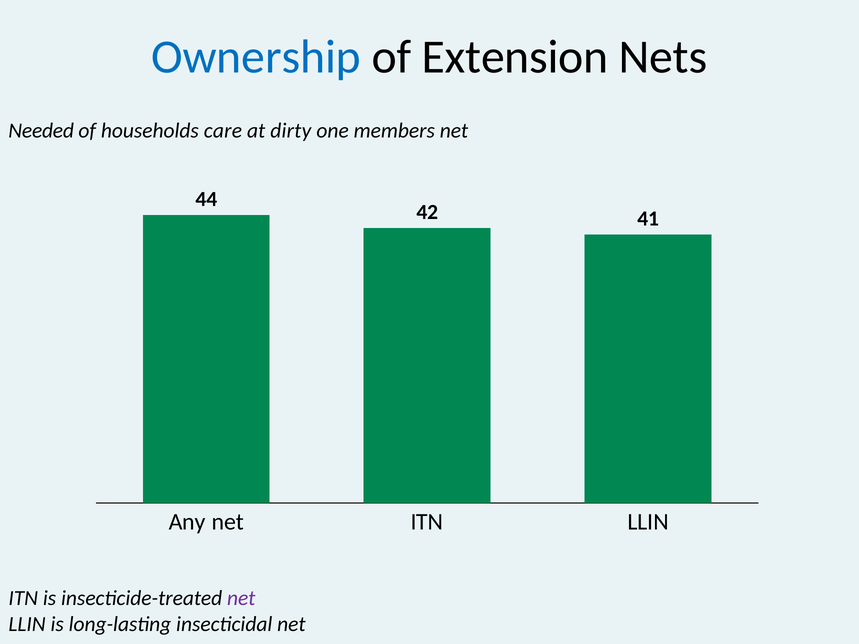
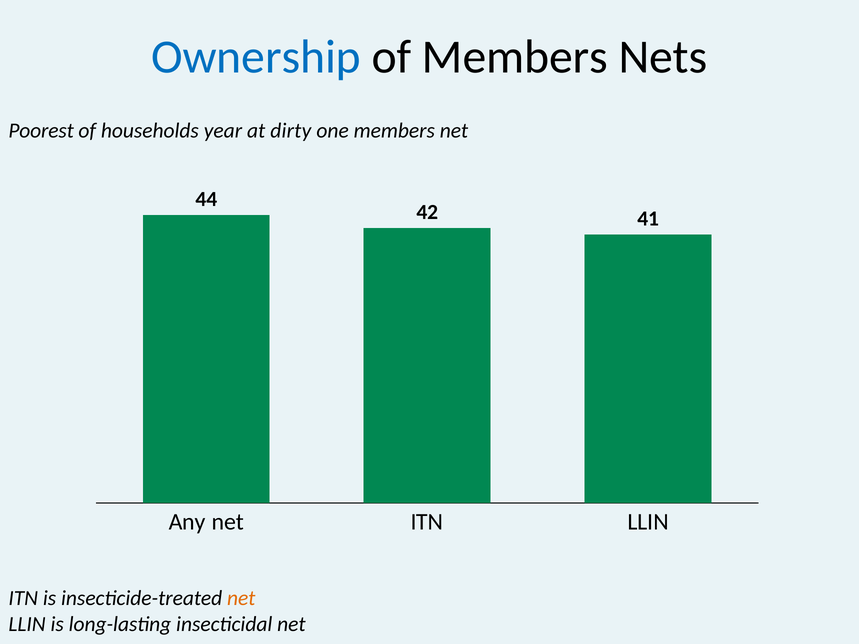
of Extension: Extension -> Members (515, 57)
Needed: Needed -> Poorest (41, 131)
care: care -> year (223, 131)
net colour: purple -> orange (241, 598)
